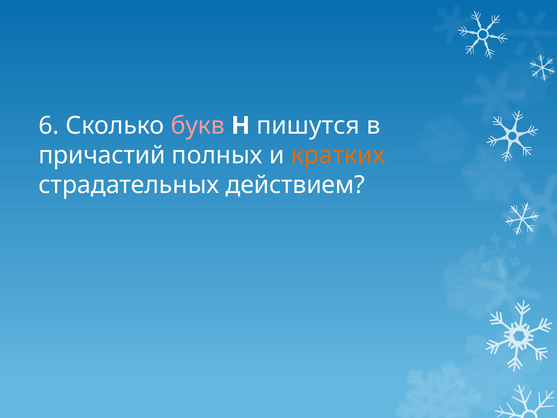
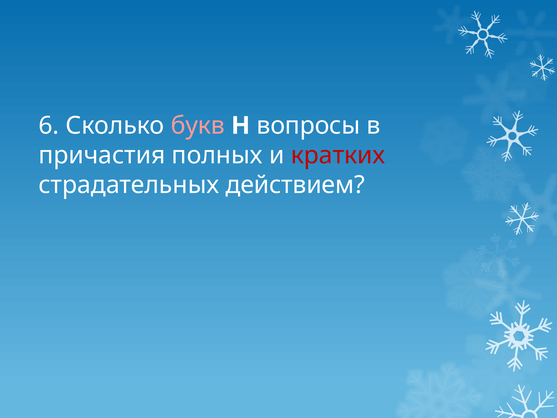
пишутся: пишутся -> вопросы (308, 126)
причастий: причастий -> причастия (102, 155)
кратких colour: orange -> red (338, 155)
